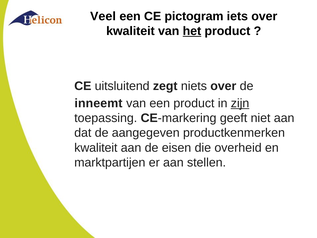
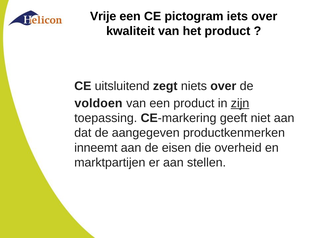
Veel: Veel -> Vrije (103, 16)
het underline: present -> none (192, 31)
inneemt: inneemt -> voldoen (98, 103)
kwaliteit: kwaliteit -> inneemt (96, 148)
